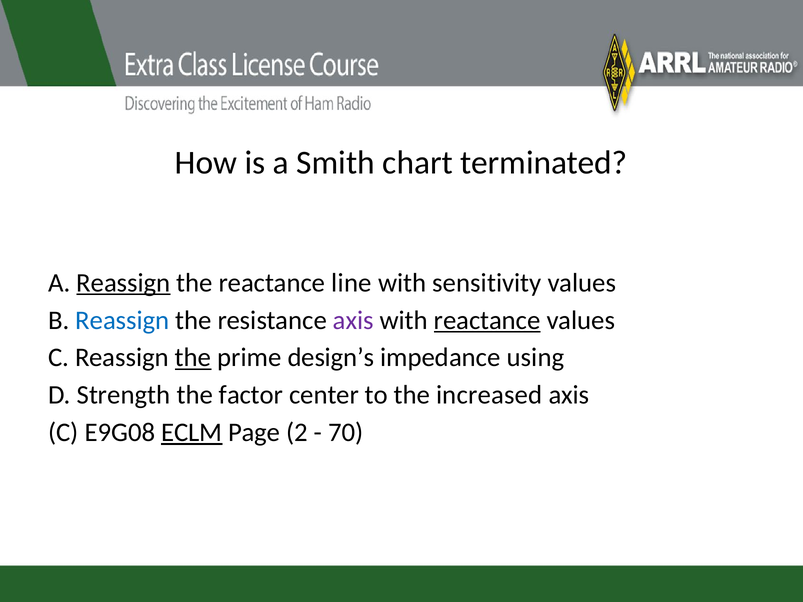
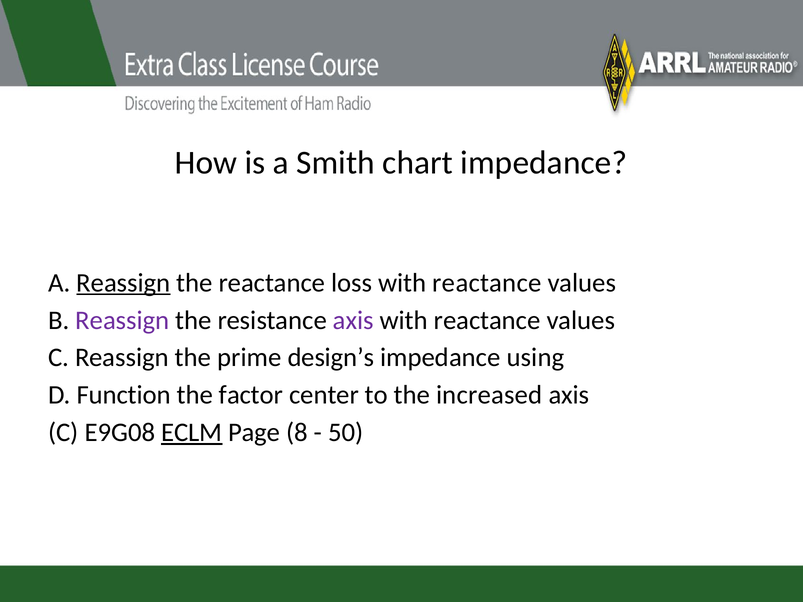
chart terminated: terminated -> impedance (544, 163)
line: line -> loss (352, 283)
sensitivity: sensitivity -> reactance (487, 283)
Reassign colour: blue -> purple (122, 320)
reactance underline: present -> none (487, 320)
the underline: present -> none (193, 358)
Strength: Strength -> Function (124, 395)
2: 2 -> 8 (297, 433)
70: 70 -> 50 (346, 433)
